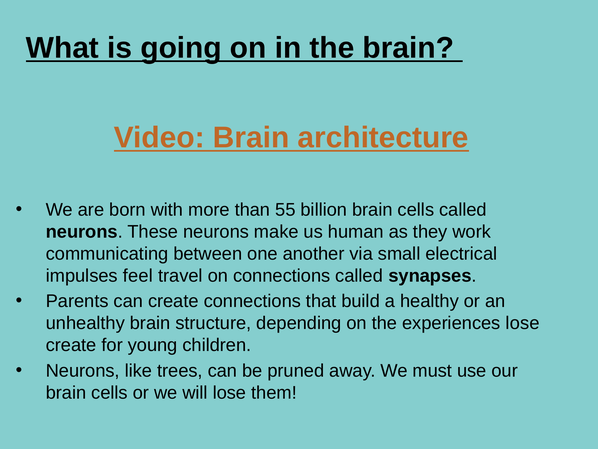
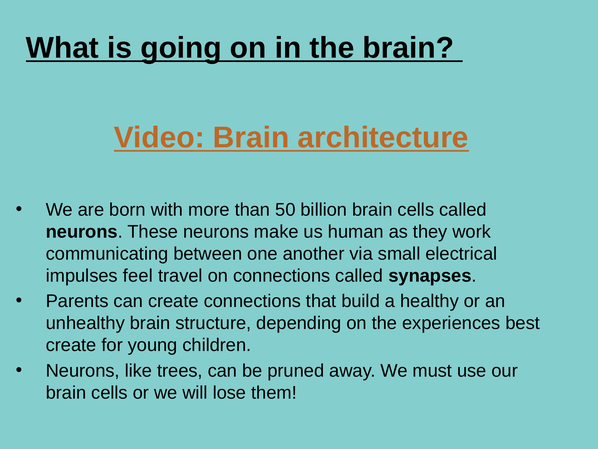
55: 55 -> 50 (285, 210)
experiences lose: lose -> best (523, 323)
